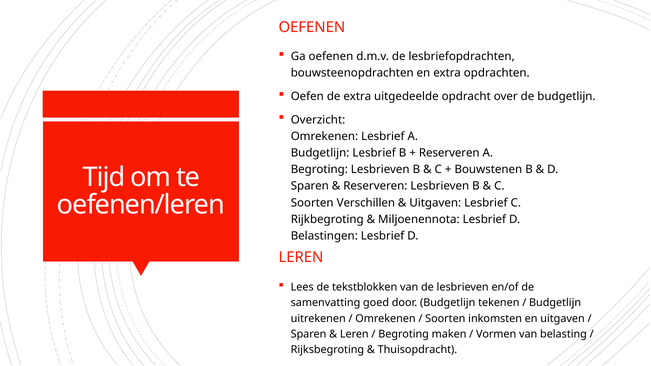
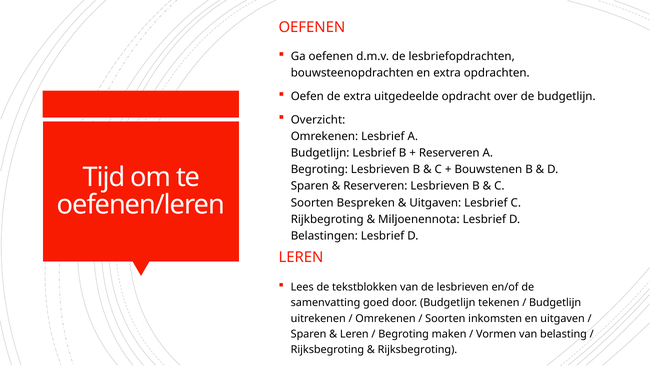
Verschillen: Verschillen -> Bespreken (366, 203)
Thuisopdracht: Thuisopdracht -> Rijksbegroting (417, 350)
